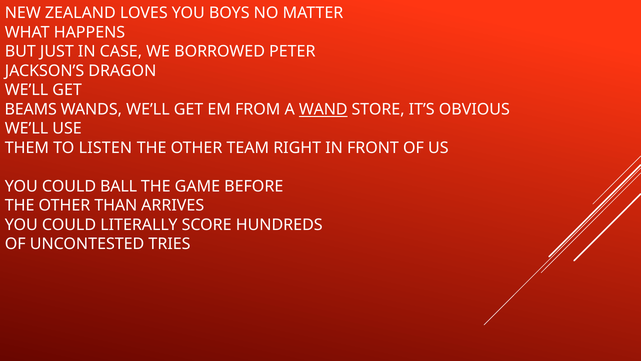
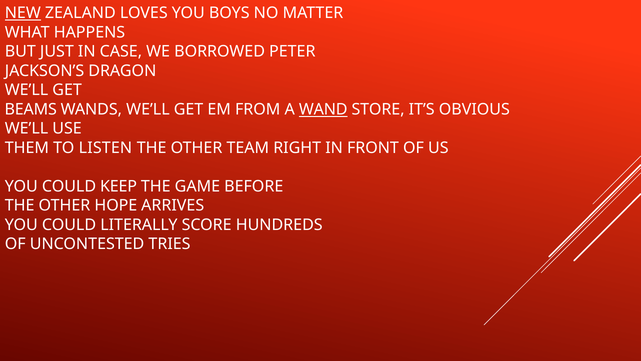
NEW underline: none -> present (23, 13)
BALL: BALL -> KEEP (119, 186)
THAN: THAN -> HOPE (116, 205)
